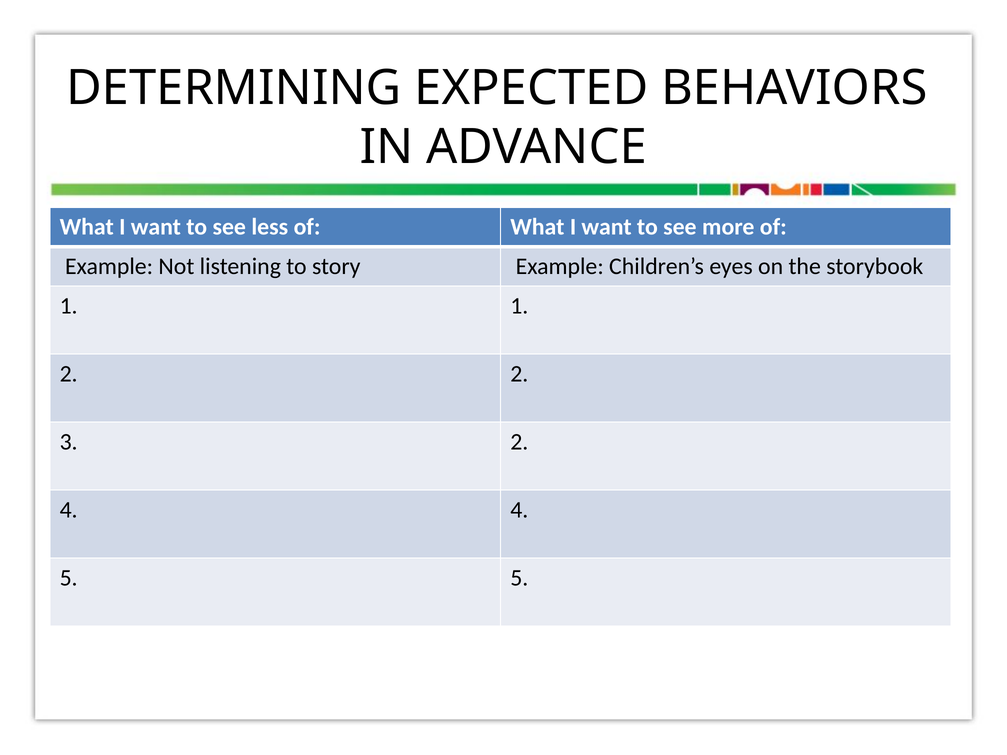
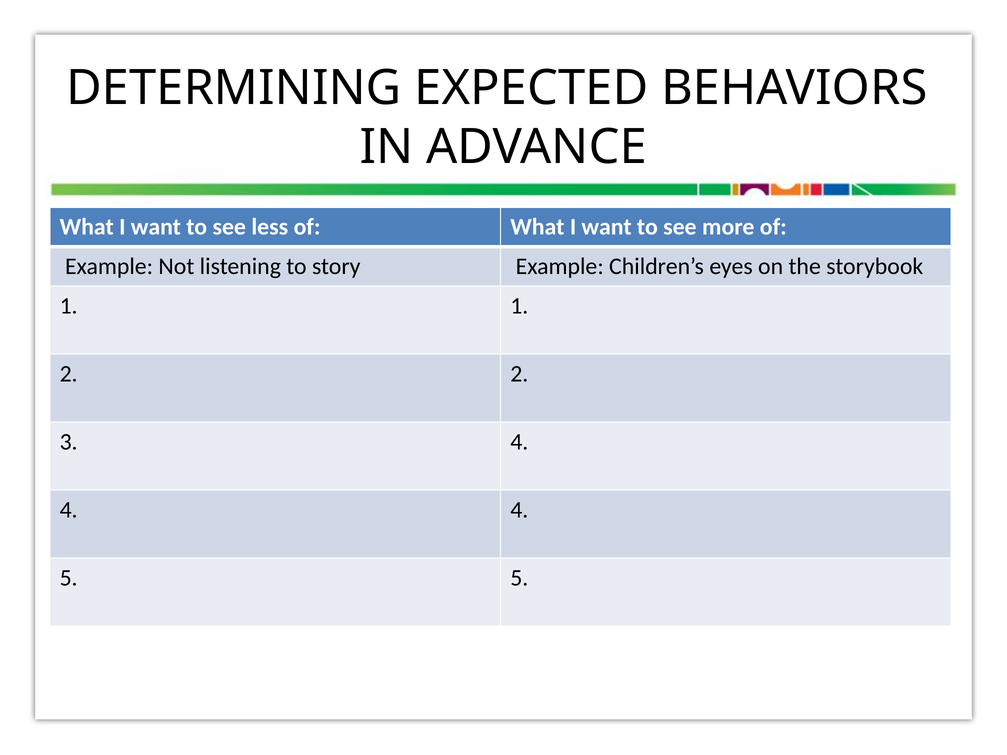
3 2: 2 -> 4 (519, 442)
